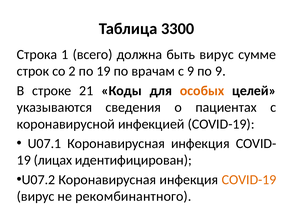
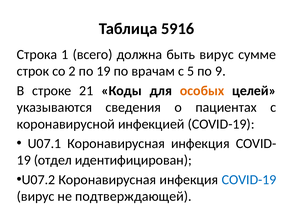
3300: 3300 -> 5916 (178, 29)
с 9: 9 -> 5 (191, 71)
лицах: лицах -> отдел (53, 160)
COVID-19 colour: orange -> blue (249, 180)
рекомбинантного: рекомбинантного -> подтверждающей (133, 197)
